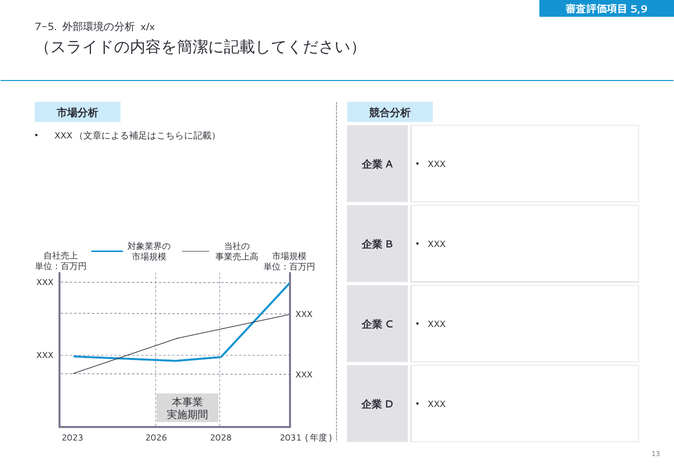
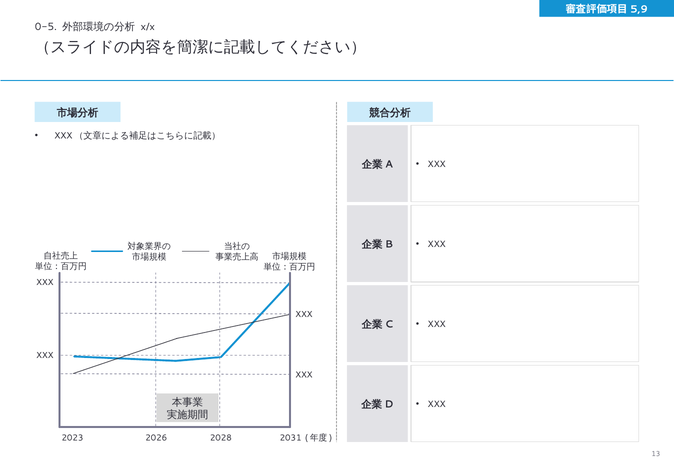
7-5: 7-5 -> 0-5 (46, 27)
